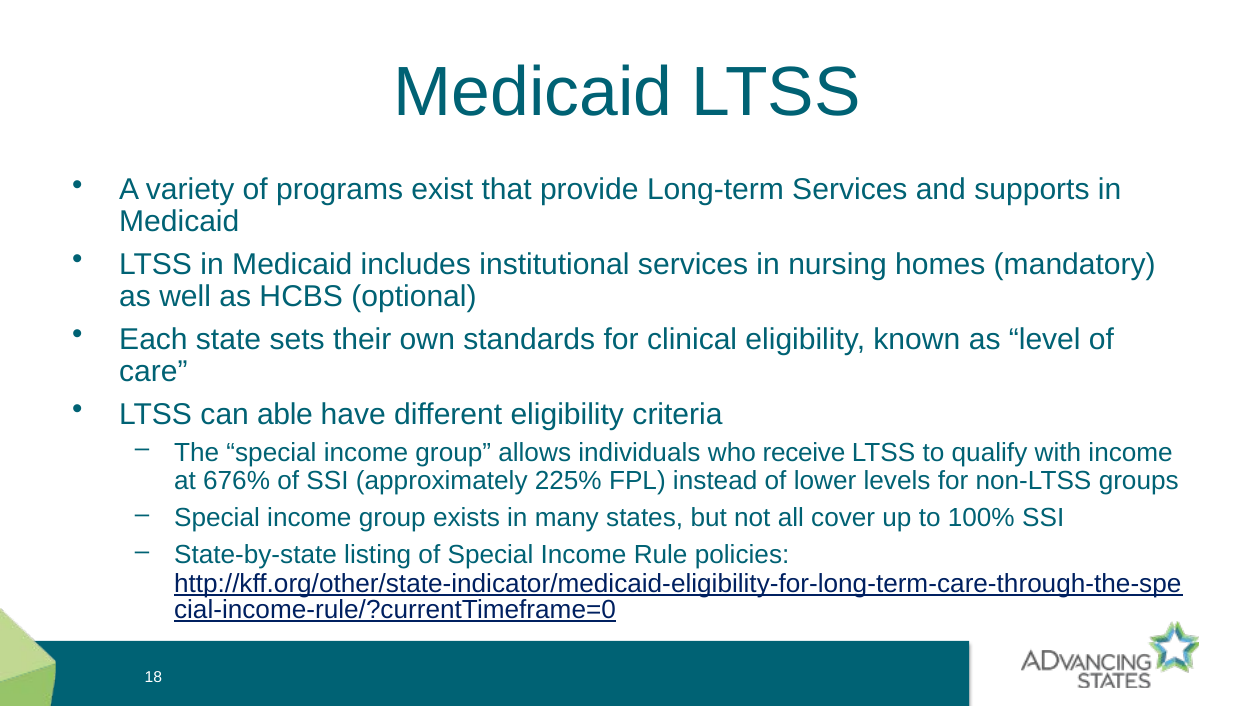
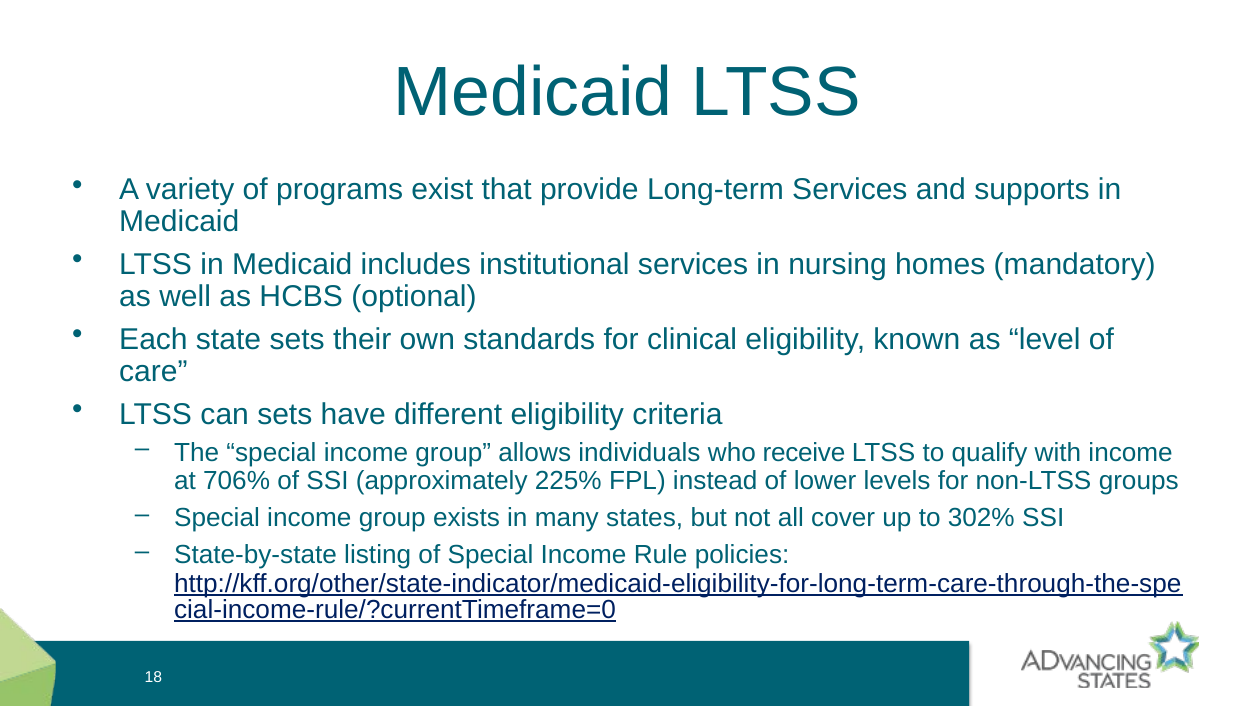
can able: able -> sets (285, 414)
676%: 676% -> 706% (237, 481)
100%: 100% -> 302% (981, 518)
